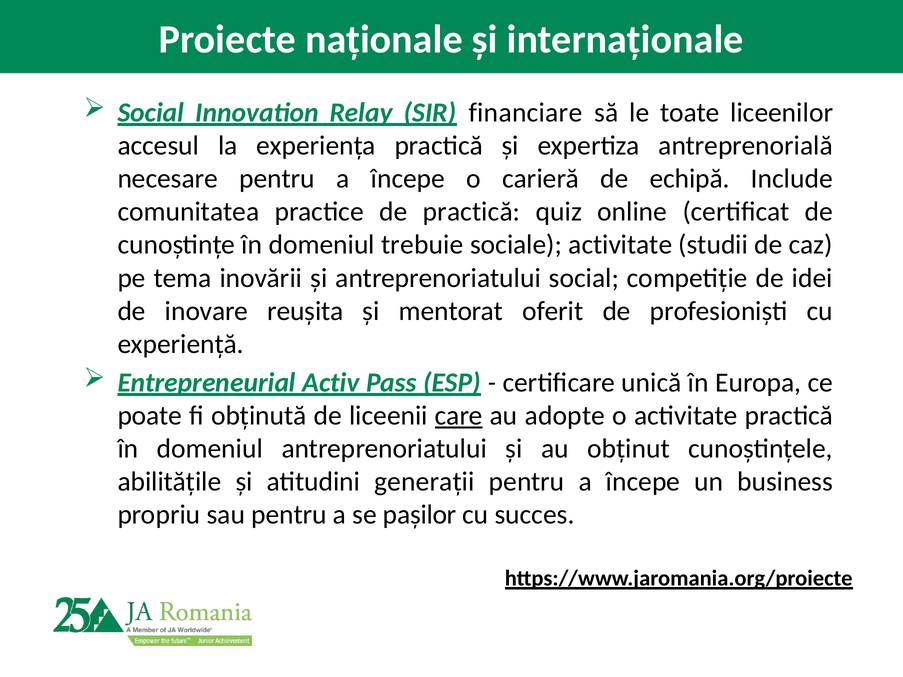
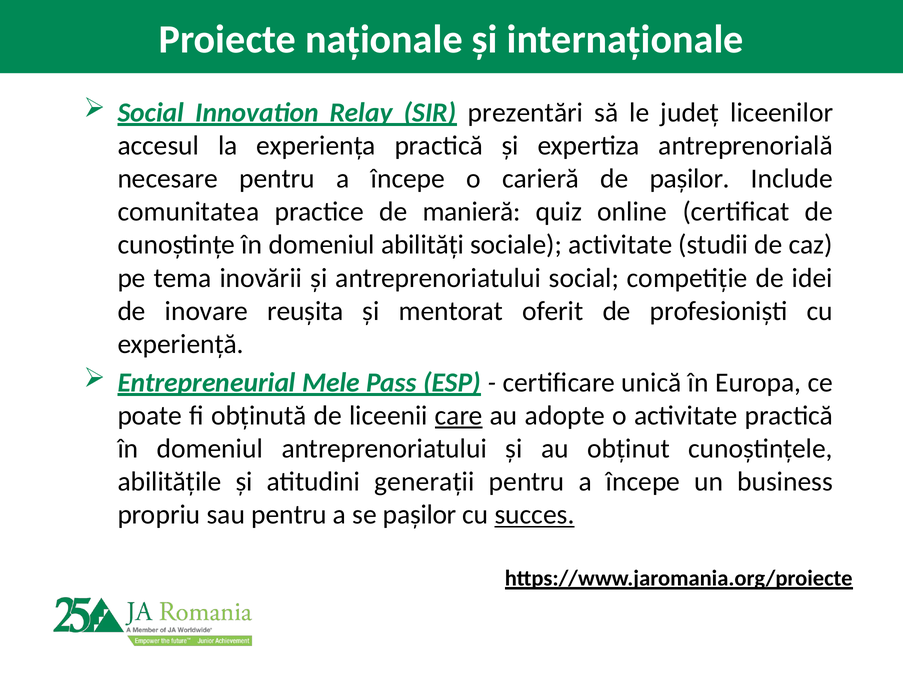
financiare: financiare -> prezentări (526, 113)
toate: toate -> județ (690, 113)
de echipă: echipă -> pașilor (690, 179)
de practică: practică -> manieră (472, 212)
trebuie: trebuie -> abilități (423, 245)
Activ: Activ -> Mele (331, 383)
succes underline: none -> present (535, 515)
